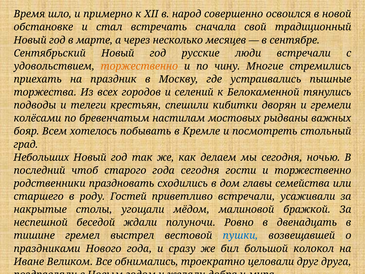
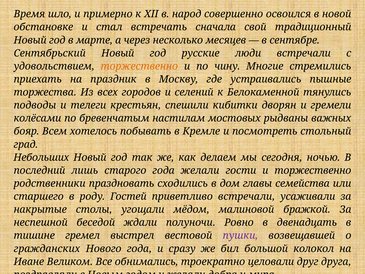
чтоб: чтоб -> лишь (85, 170)
года сегодня: сегодня -> желали (200, 170)
пушки colour: blue -> purple (240, 235)
праздниками: праздниками -> гражданских (47, 248)
